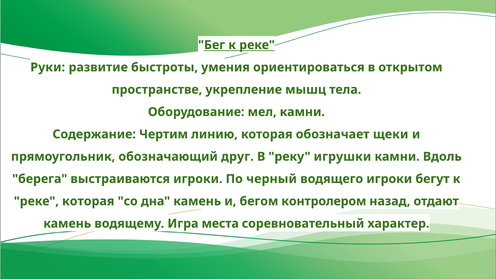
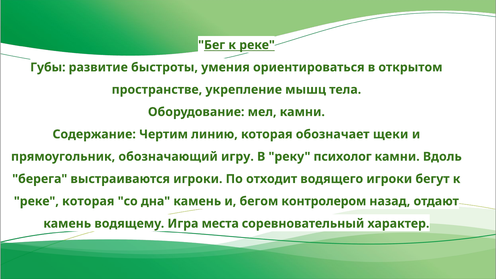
Руки: Руки -> Губы (48, 67)
друг: друг -> игру (237, 157)
игрушки: игрушки -> психолог (343, 157)
черный: черный -> отходит (272, 179)
